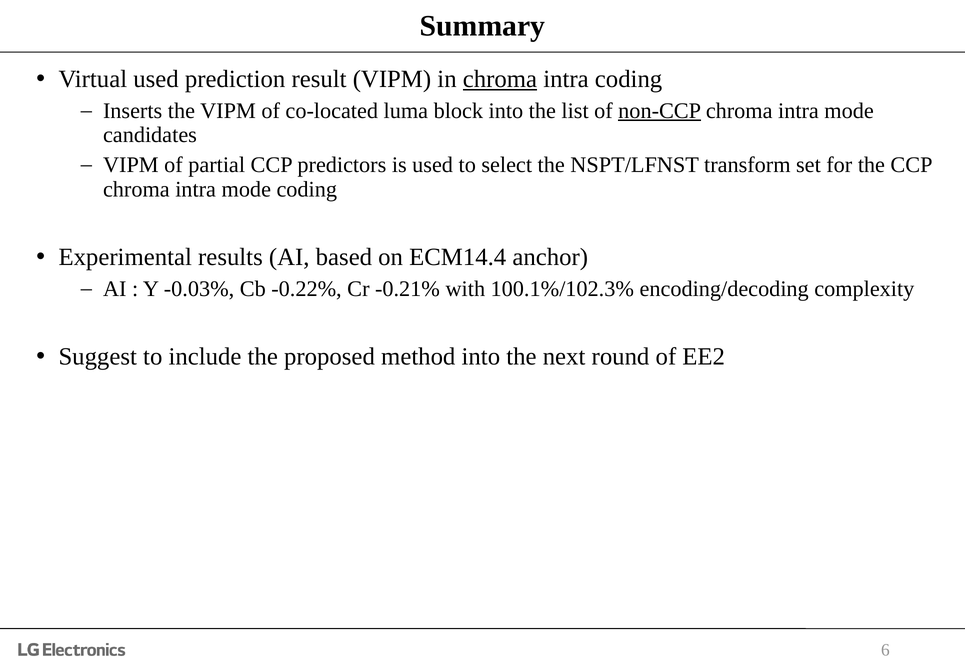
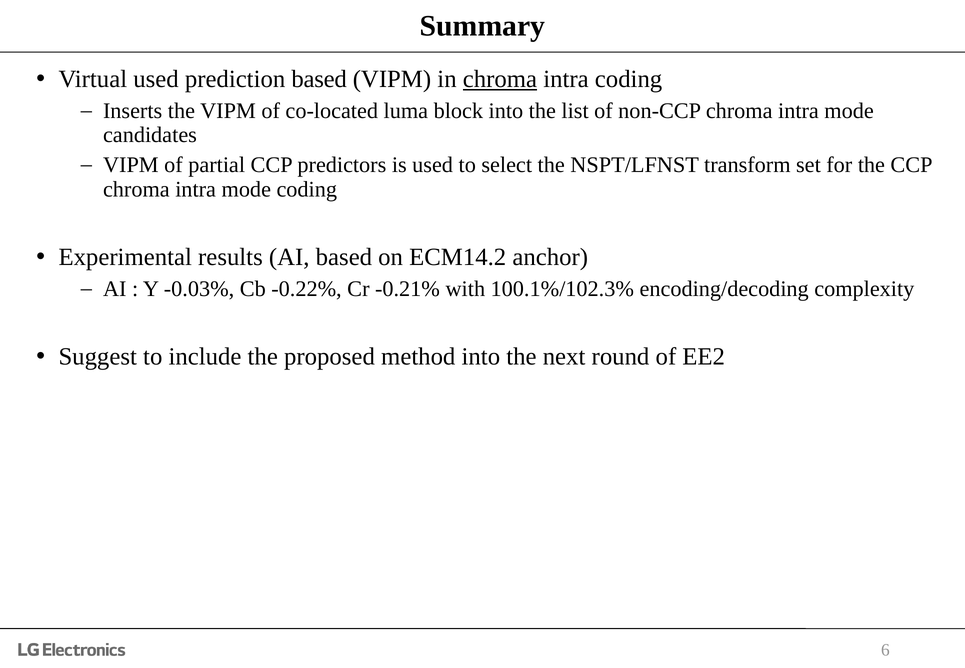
prediction result: result -> based (319, 79)
non-CCP underline: present -> none (660, 111)
ECM14.4: ECM14.4 -> ECM14.2 (458, 257)
